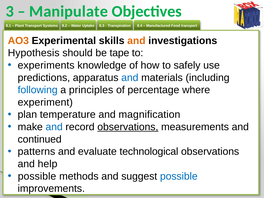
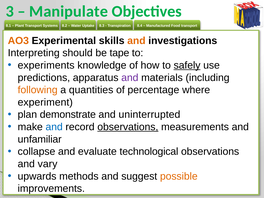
Hypothesis: Hypothesis -> Interpreting (34, 53)
safely underline: none -> present (187, 65)
and colour: blue -> purple (130, 78)
following colour: blue -> orange (38, 90)
principles: principles -> quantities (91, 90)
temperature: temperature -> demonstrate (68, 115)
magnification: magnification -> uninterrupted (149, 115)
continued: continued -> unfamiliar (40, 139)
patterns: patterns -> collapse (36, 152)
help: help -> vary (48, 164)
possible: possible -> upwards (37, 176)
possible colour: blue -> orange (179, 176)
